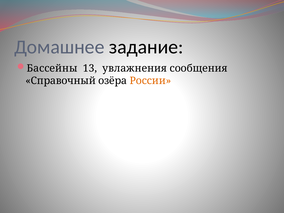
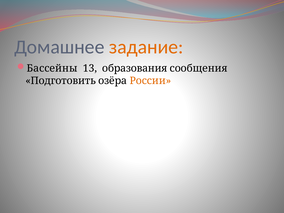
задание colour: black -> orange (146, 47)
увлажнения: увлажнения -> образования (135, 68)
Справочный: Справочный -> Подготовить (61, 81)
